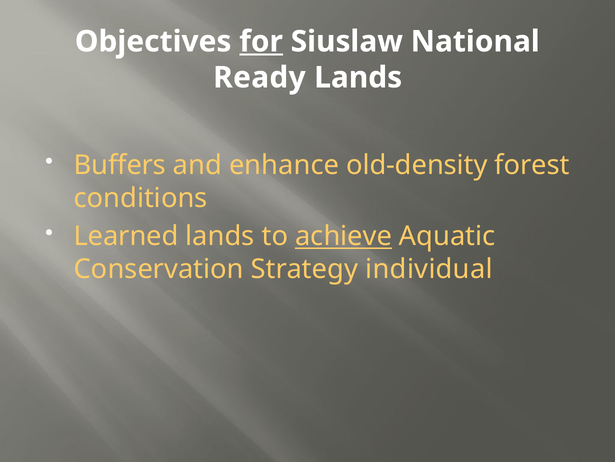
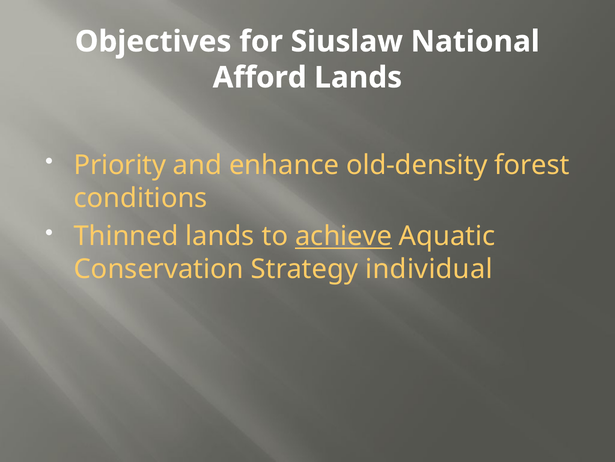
for underline: present -> none (261, 42)
Ready: Ready -> Afford (260, 77)
Buffers: Buffers -> Priority (120, 165)
Learned: Learned -> Thinned (126, 236)
